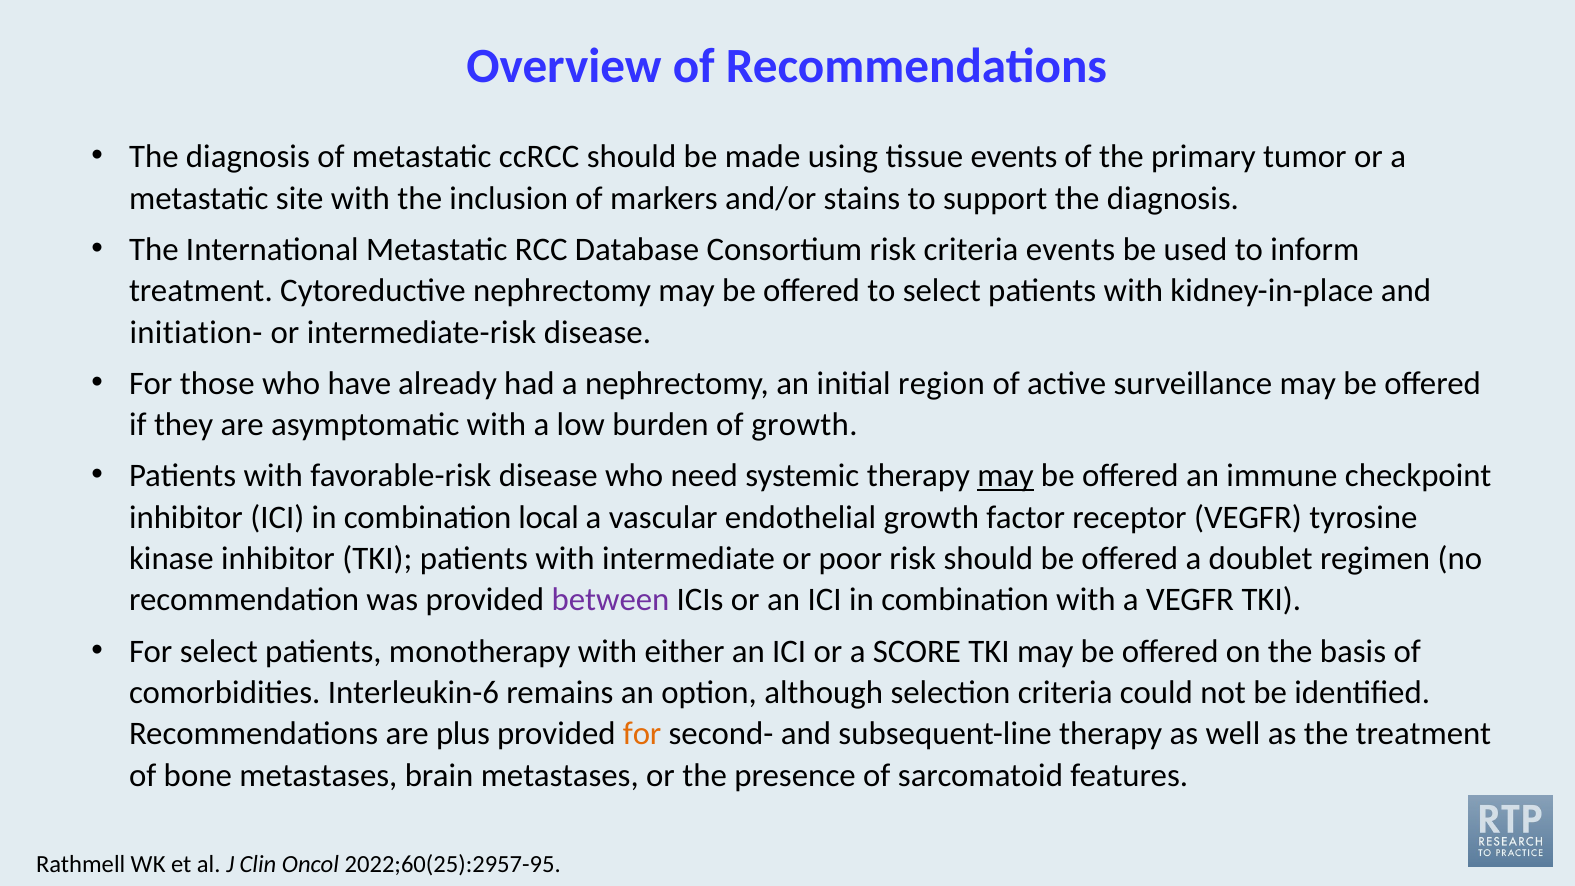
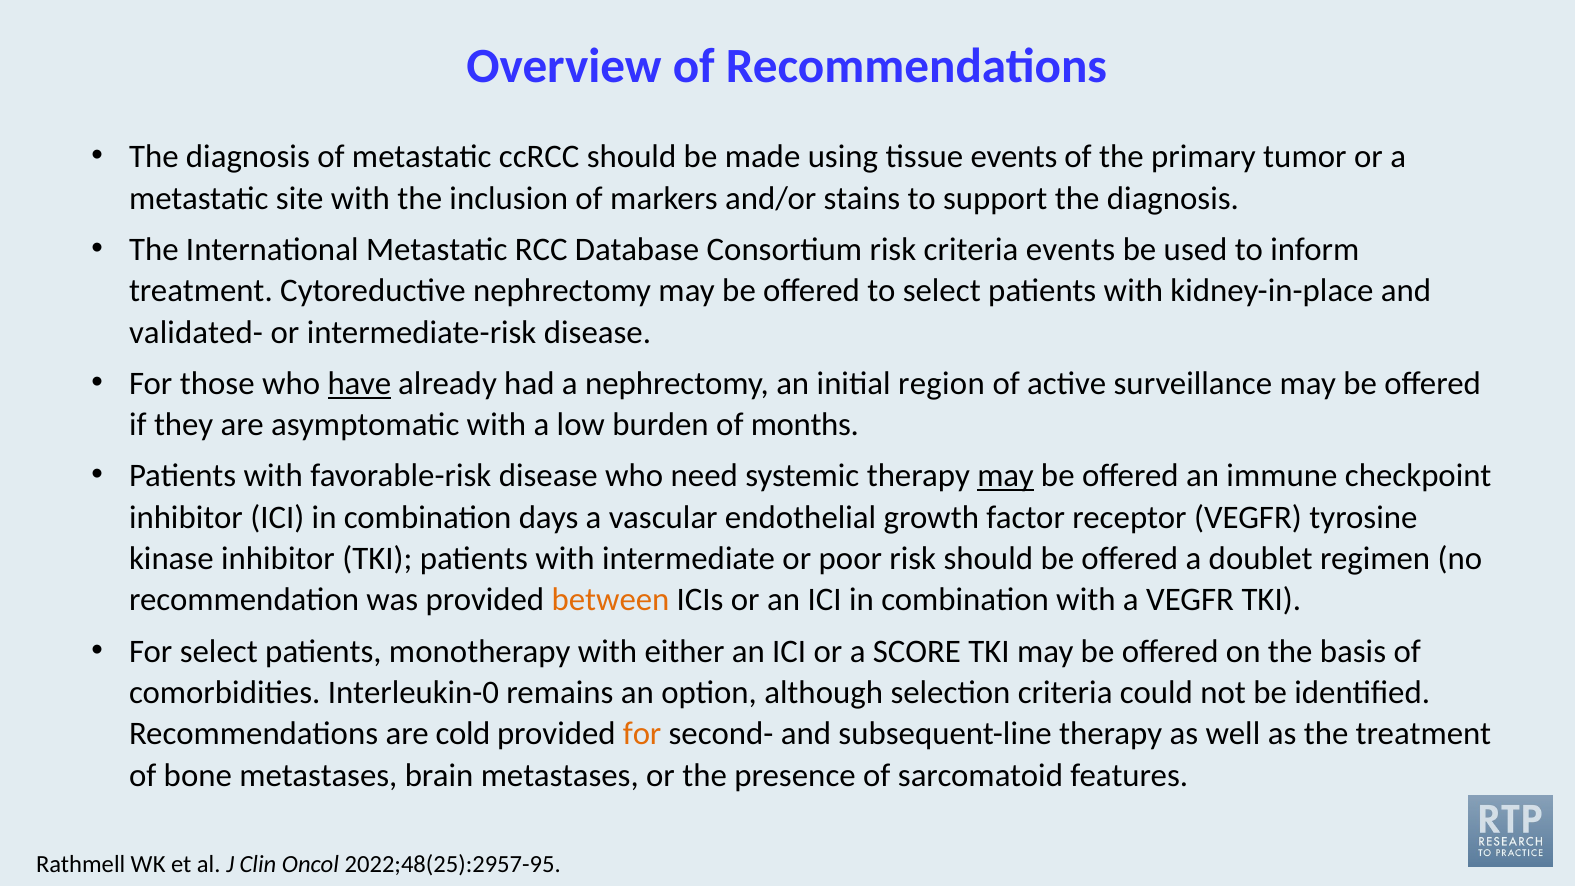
initiation-: initiation- -> validated- (196, 332)
have underline: none -> present (359, 383)
of growth: growth -> months (805, 425)
local: local -> days (549, 517)
between colour: purple -> orange (611, 600)
Interleukin-6: Interleukin-6 -> Interleukin-0 (413, 693)
plus: plus -> cold (463, 734)
2022;60(25):2957-95: 2022;60(25):2957-95 -> 2022;48(25):2957-95 (453, 865)
